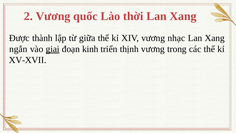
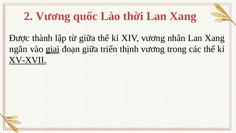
nhạc: nhạc -> nhân (176, 38)
đoạn kinh: kinh -> giữa (90, 49)
XV-XVII underline: none -> present (28, 60)
